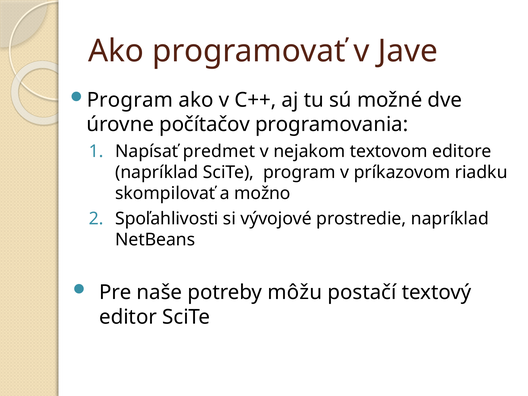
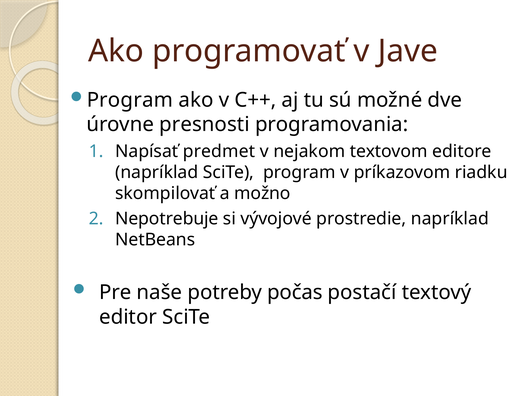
počítačov: počítačov -> presnosti (204, 125)
Spoľahlivosti: Spoľahlivosti -> Nepotrebuje (167, 219)
môžu: môžu -> počas (295, 292)
